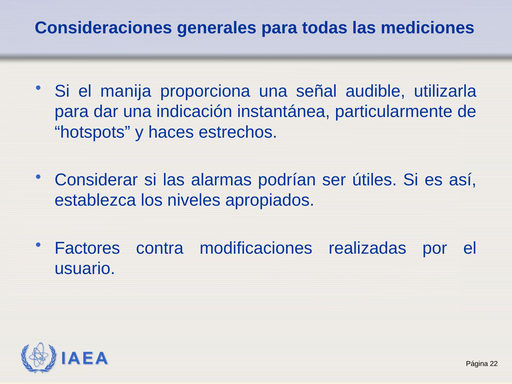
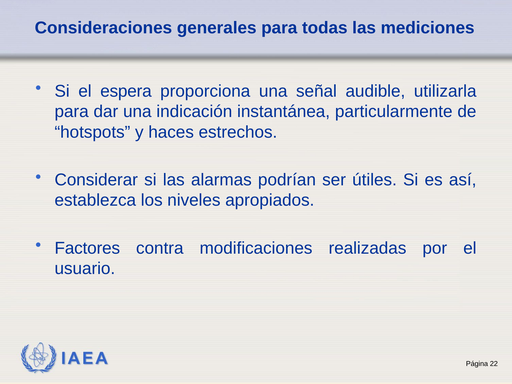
manija: manija -> espera (126, 91)
